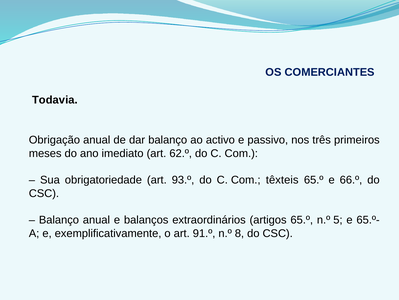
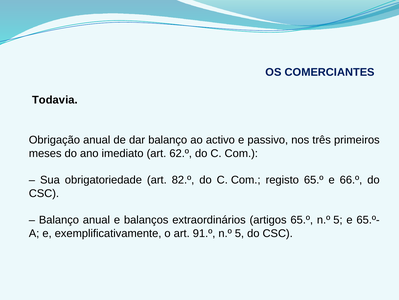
93.º: 93.º -> 82.º (183, 180)
têxteis: têxteis -> registo (282, 180)
91.º n.º 8: 8 -> 5 (239, 233)
